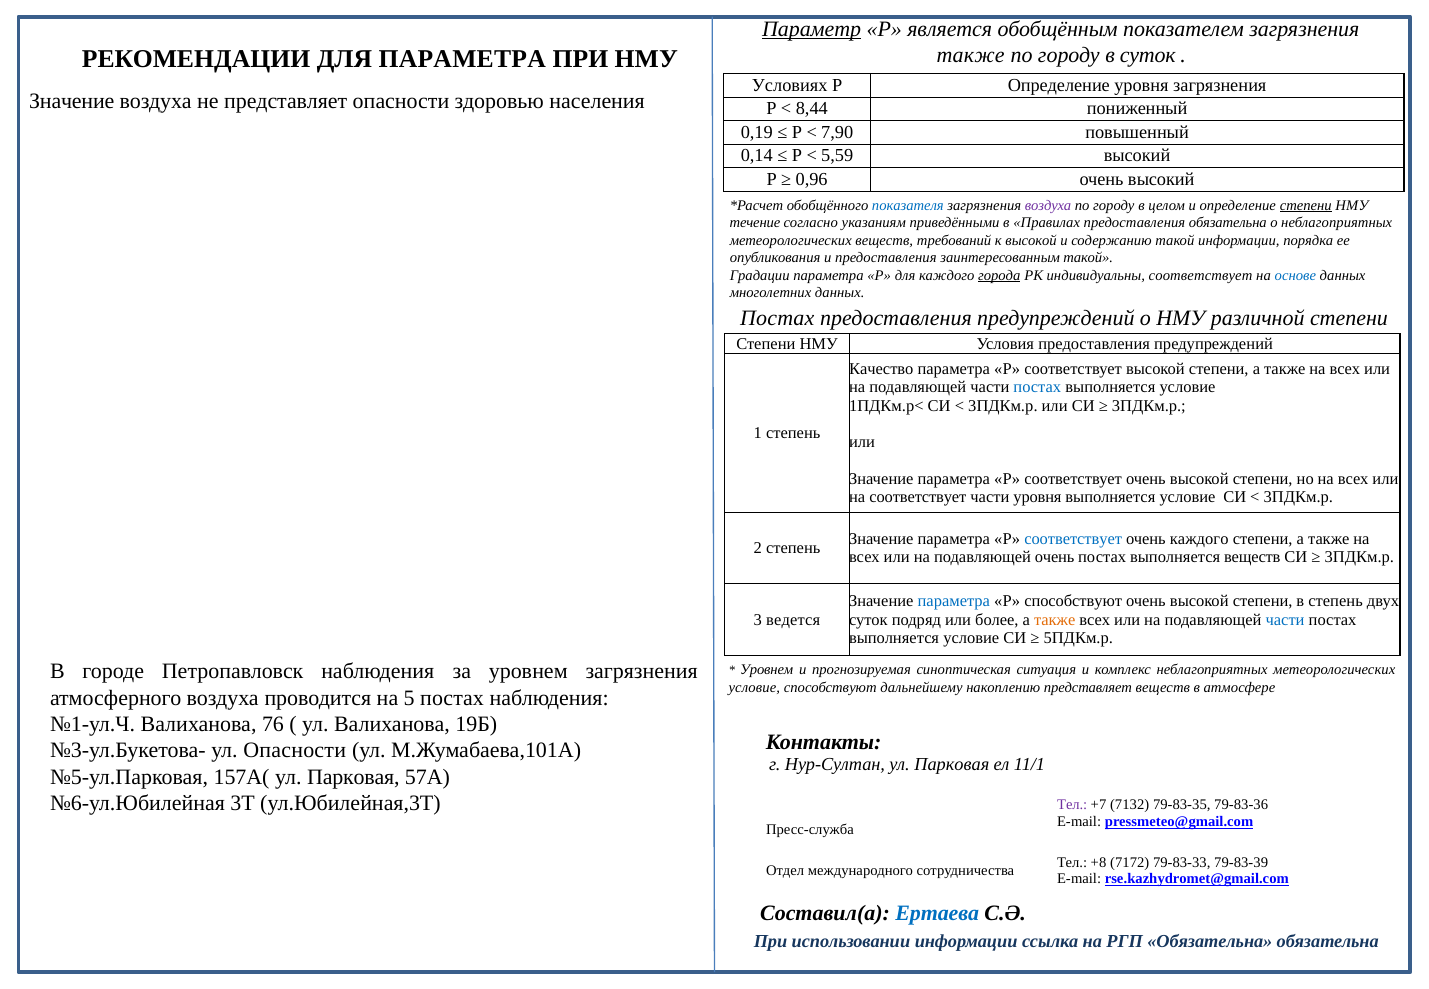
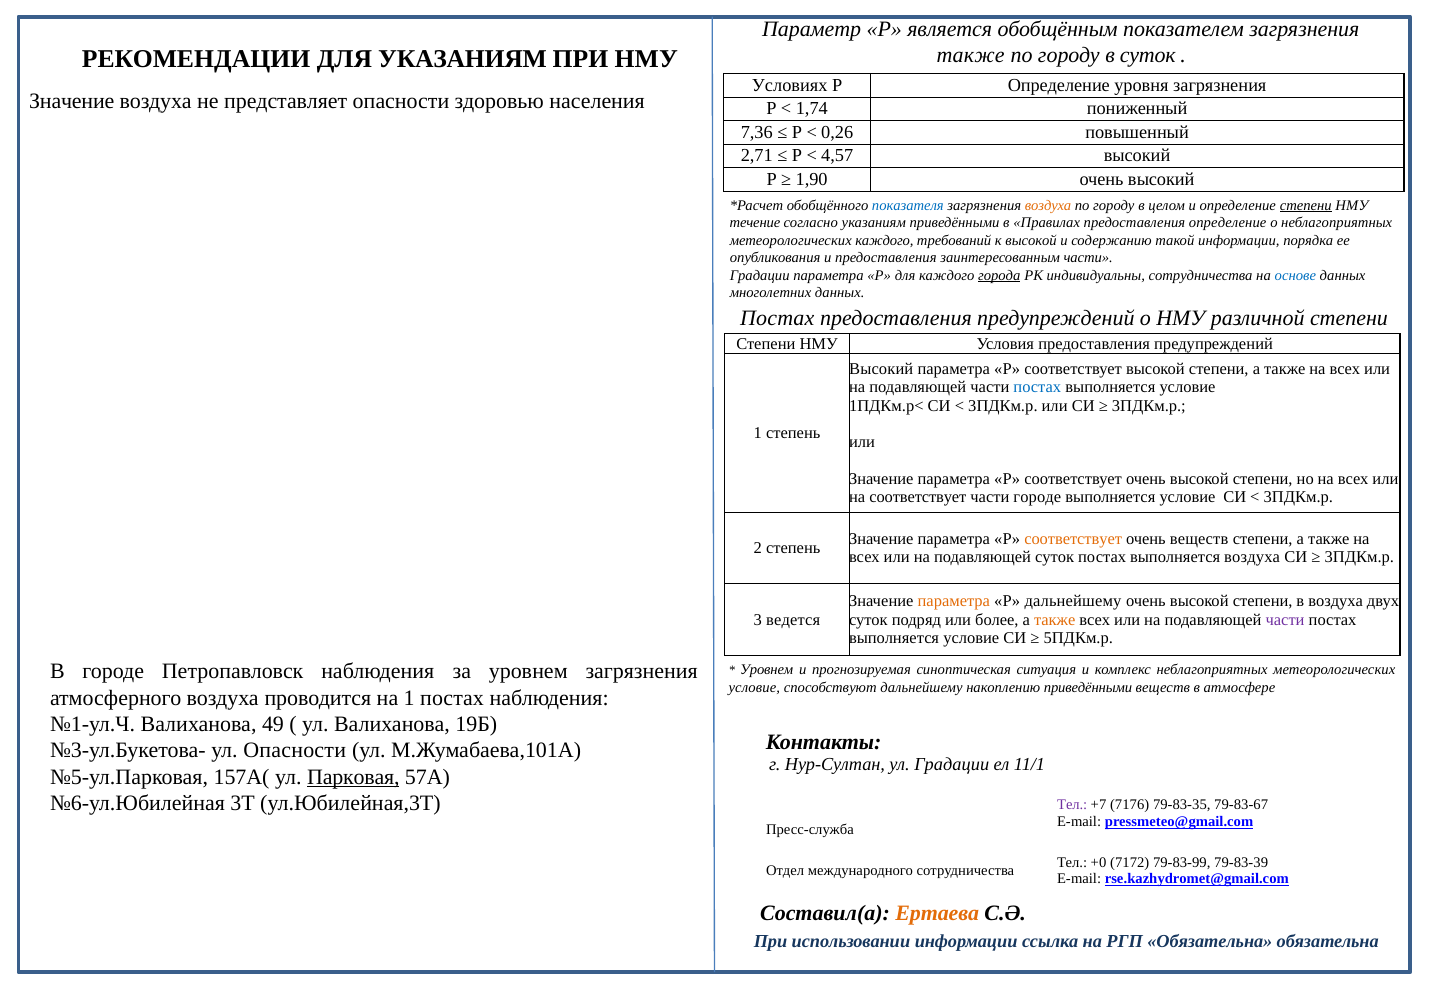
Параметр underline: present -> none (812, 29)
ДЛЯ ПАРАМЕТРА: ПАРАМЕТРА -> УКАЗАНИЯМ (462, 59)
8,44: 8,44 -> 1,74 (812, 109)
0,19: 0,19 -> 7,36 (757, 132)
7,90: 7,90 -> 0,26 (837, 132)
0,14: 0,14 -> 2,71 (757, 156)
5,59: 5,59 -> 4,57 (837, 156)
0,96: 0,96 -> 1,90 (812, 179)
воздуха colour: purple -> orange (1048, 205)
предоставления обязательна: обязательна -> определение (1228, 223)
метеорологических веществ: веществ -> каждого (884, 240)
заинтересованным такой: такой -> части (1088, 258)
индивидуальны соответствует: соответствует -> сотрудничества (1201, 275)
Качество: Качество -> Высокий (881, 369)
части уровня: уровня -> городе (1037, 497)
соответствует colour: blue -> orange (1073, 539)
очень каждого: каждого -> веществ (1199, 539)
подавляющей очень: очень -> суток (1055, 557)
выполняется веществ: веществ -> воздуха (1252, 557)
параметра colour: blue -> orange (954, 601)
Р способствуют: способствуют -> дальнейшему (1073, 601)
в степень: степень -> воздуха (1336, 601)
части colour: blue -> purple (1285, 620)
накоплению представляет: представляет -> приведёнными (1088, 687)
на 5: 5 -> 1 (409, 698)
76: 76 -> 49 (273, 724)
Нур-Султан ул Парковая: Парковая -> Градации (952, 765)
Парковая underline: none -> present (353, 777)
7132: 7132 -> 7176 (1130, 805)
79-83-36: 79-83-36 -> 79-83-67 (1241, 805)
+8: +8 -> +0 (1099, 863)
79-83-33: 79-83-33 -> 79-83-99 (1182, 863)
Ертаева colour: blue -> orange (937, 913)
